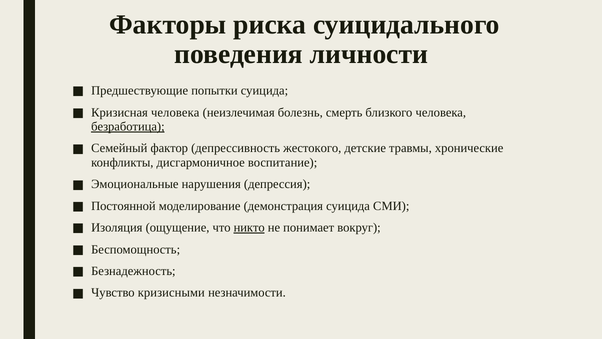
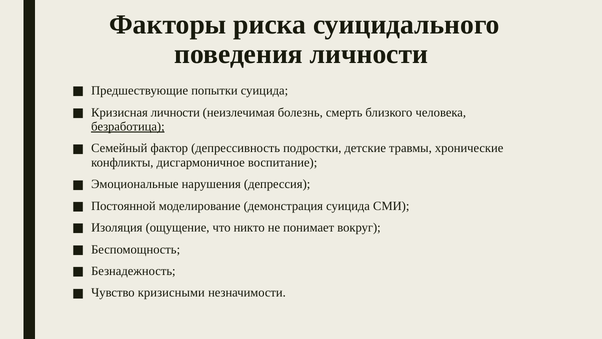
Кризисная человека: человека -> личности (175, 112)
жестокого: жестокого -> подростки (312, 148)
никто underline: present -> none (249, 227)
